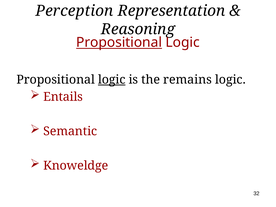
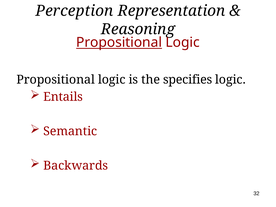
logic underline: present -> none (112, 80)
remains: remains -> specifies (188, 80)
Knoweldge: Knoweldge -> Backwards (76, 166)
